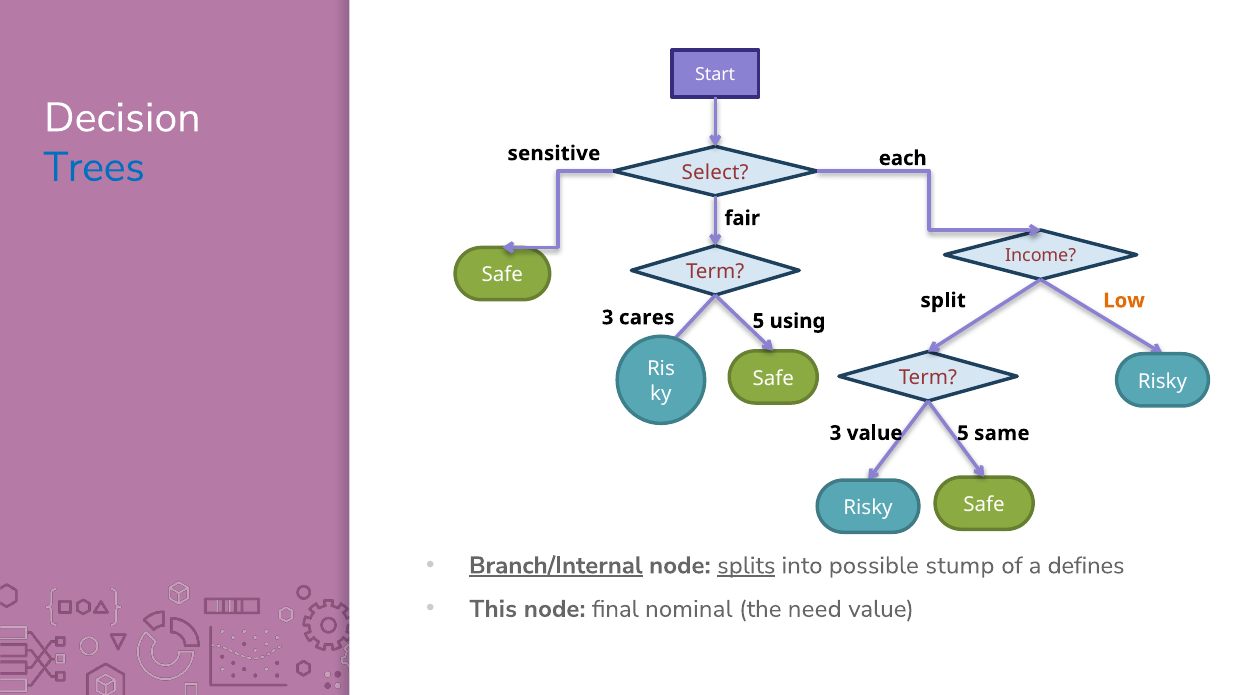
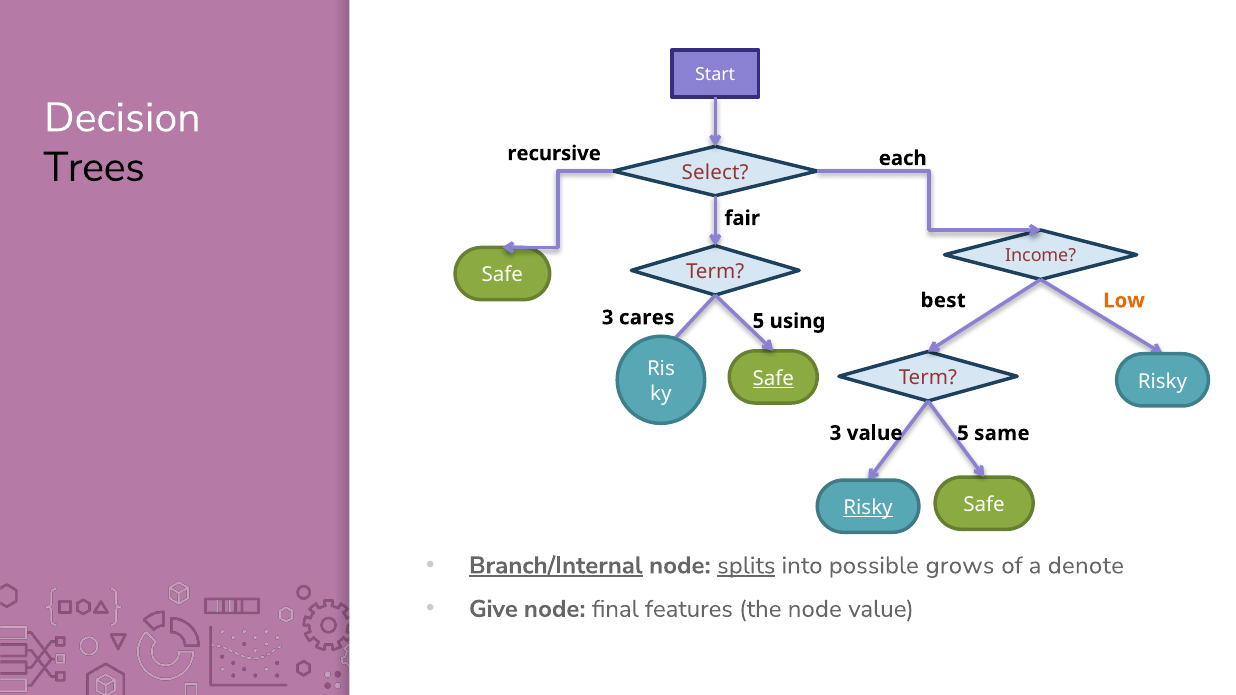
sensitive: sensitive -> recursive (554, 153)
Trees colour: blue -> black (94, 167)
split: split -> best (943, 301)
Safe underline: none -> present (773, 378)
Risky underline: none -> present (868, 508)
stump: stump -> grows (960, 566)
defines: defines -> denote (1086, 566)
This: This -> Give (493, 609)
nominal: nominal -> features (689, 609)
the need: need -> node (815, 609)
